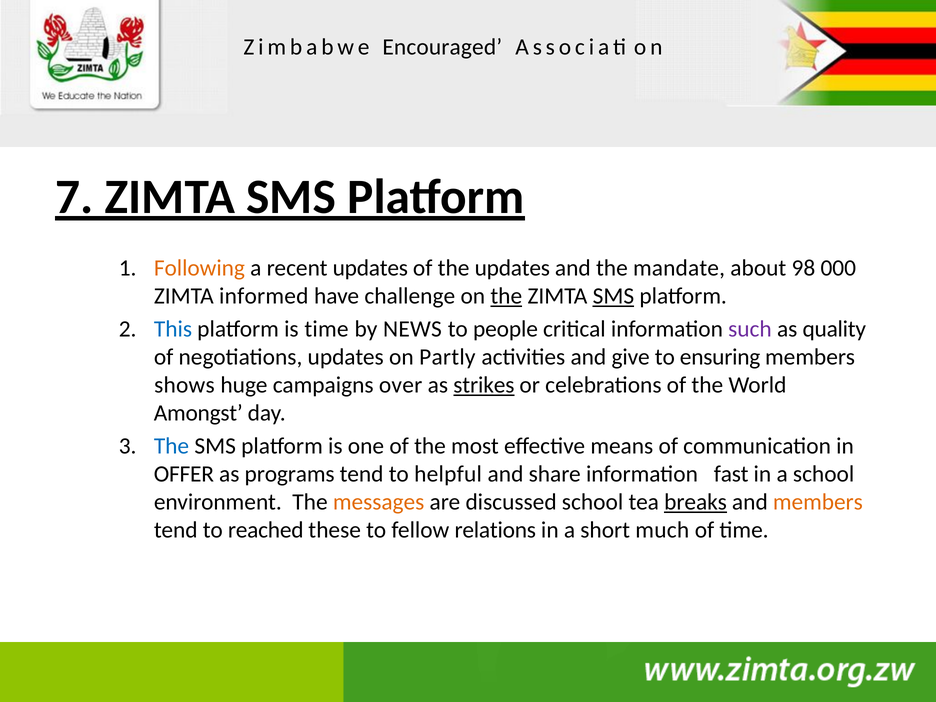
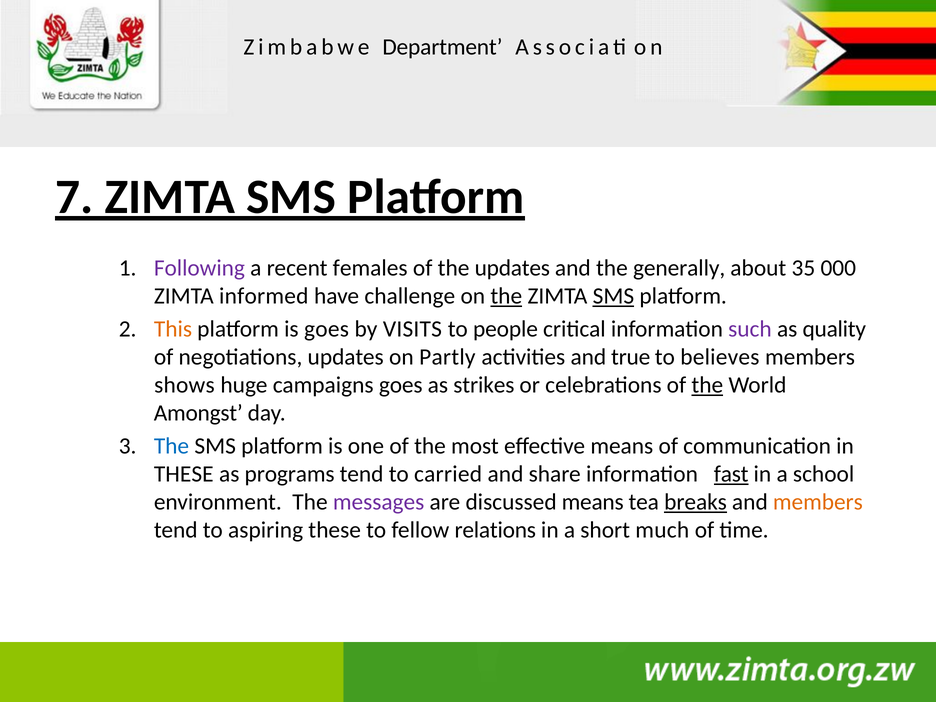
Encouraged: Encouraged -> Department (442, 47)
Following colour: orange -> purple (199, 268)
recent updates: updates -> females (370, 268)
mandate: mandate -> generally (679, 268)
98: 98 -> 35 (803, 268)
This colour: blue -> orange (173, 329)
is time: time -> goes (326, 329)
NEWS: NEWS -> VISITS (412, 329)
give: give -> true (631, 357)
ensuring: ensuring -> believes (720, 357)
campaigns over: over -> goes (401, 385)
strikes underline: present -> none (484, 385)
the underline: none -> present (707, 385)
OFFER: OFFER -> THESE (184, 474)
helpful: helpful -> carried (448, 474)
fast underline: none -> present (731, 474)
messages colour: orange -> purple (379, 502)
discussed school: school -> means (593, 502)
reached: reached -> aspiring (266, 530)
